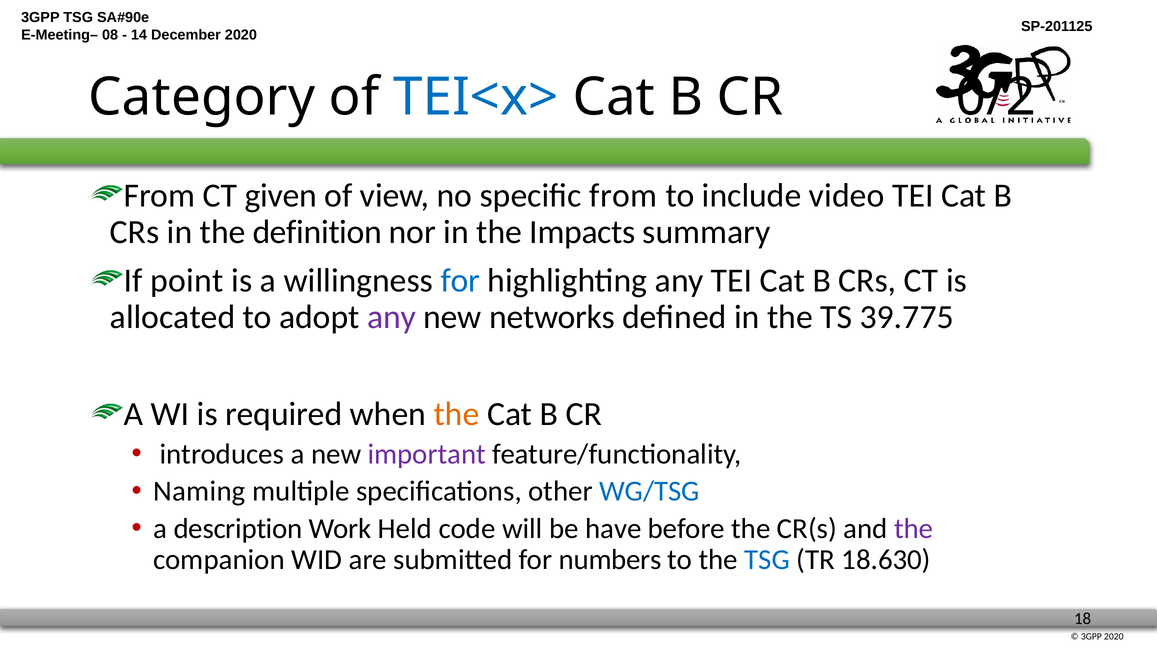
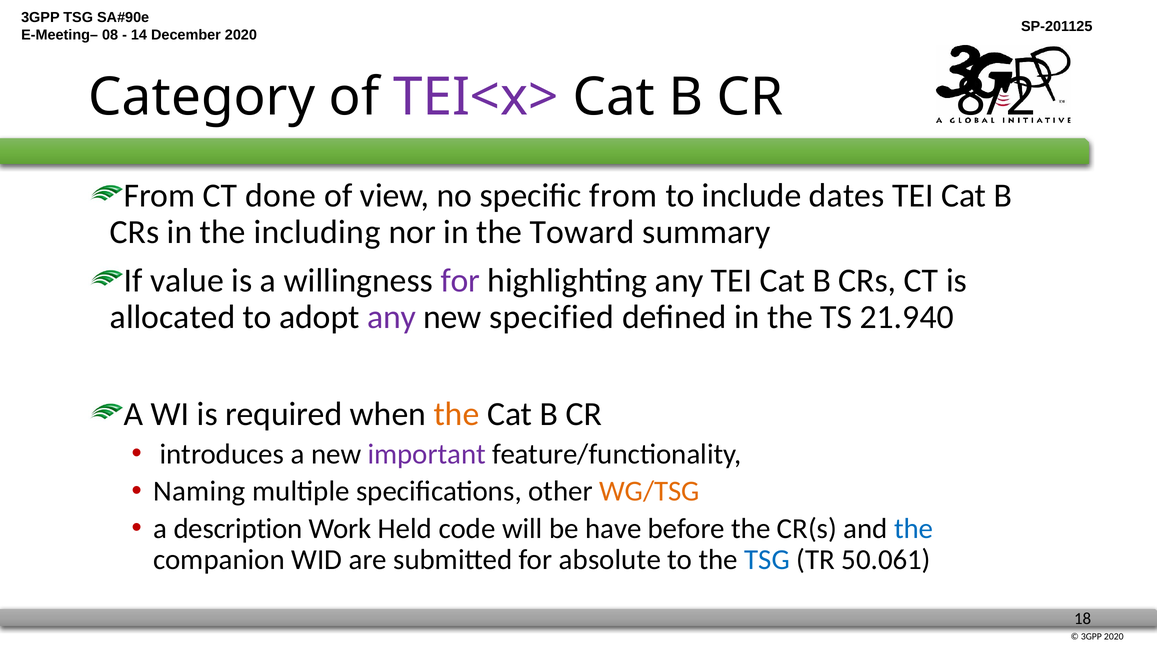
TEI<x> colour: blue -> purple (476, 97)
0/2: 0/2 -> 8/2 (996, 97)
given: given -> done (281, 196)
video: video -> dates (847, 196)
definition: definition -> including (317, 232)
Impacts: Impacts -> Toward (582, 232)
point: point -> value (187, 281)
for colour: blue -> purple (460, 281)
networks: networks -> specified (552, 317)
39.775: 39.775 -> 21.940 (907, 317)
WG/TSG colour: blue -> orange (649, 491)
the colour: purple -> blue (914, 528)
numbers: numbers -> absolute (610, 560)
18.630: 18.630 -> 50.061 (886, 560)
